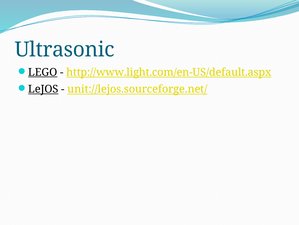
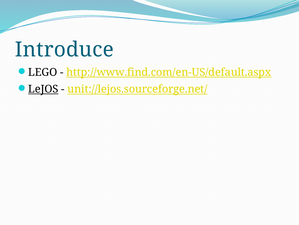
Ultrasonic: Ultrasonic -> Introduce (64, 49)
LEGO underline: present -> none (43, 72)
http://www.light.com/en-US/default.aspx: http://www.light.com/en-US/default.aspx -> http://www.find.com/en-US/default.aspx (169, 72)
